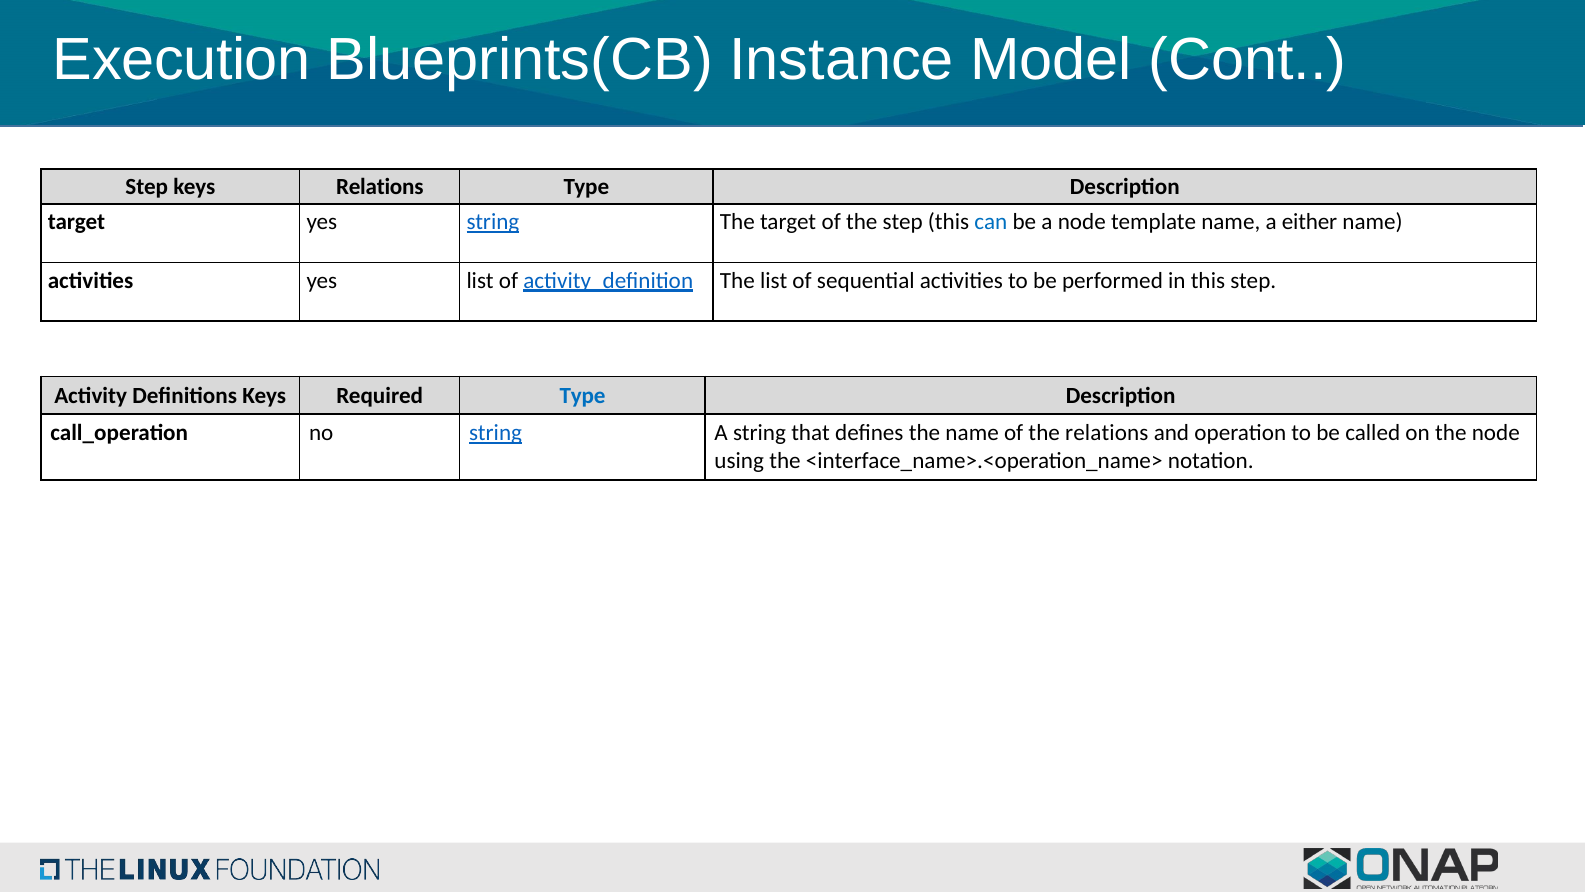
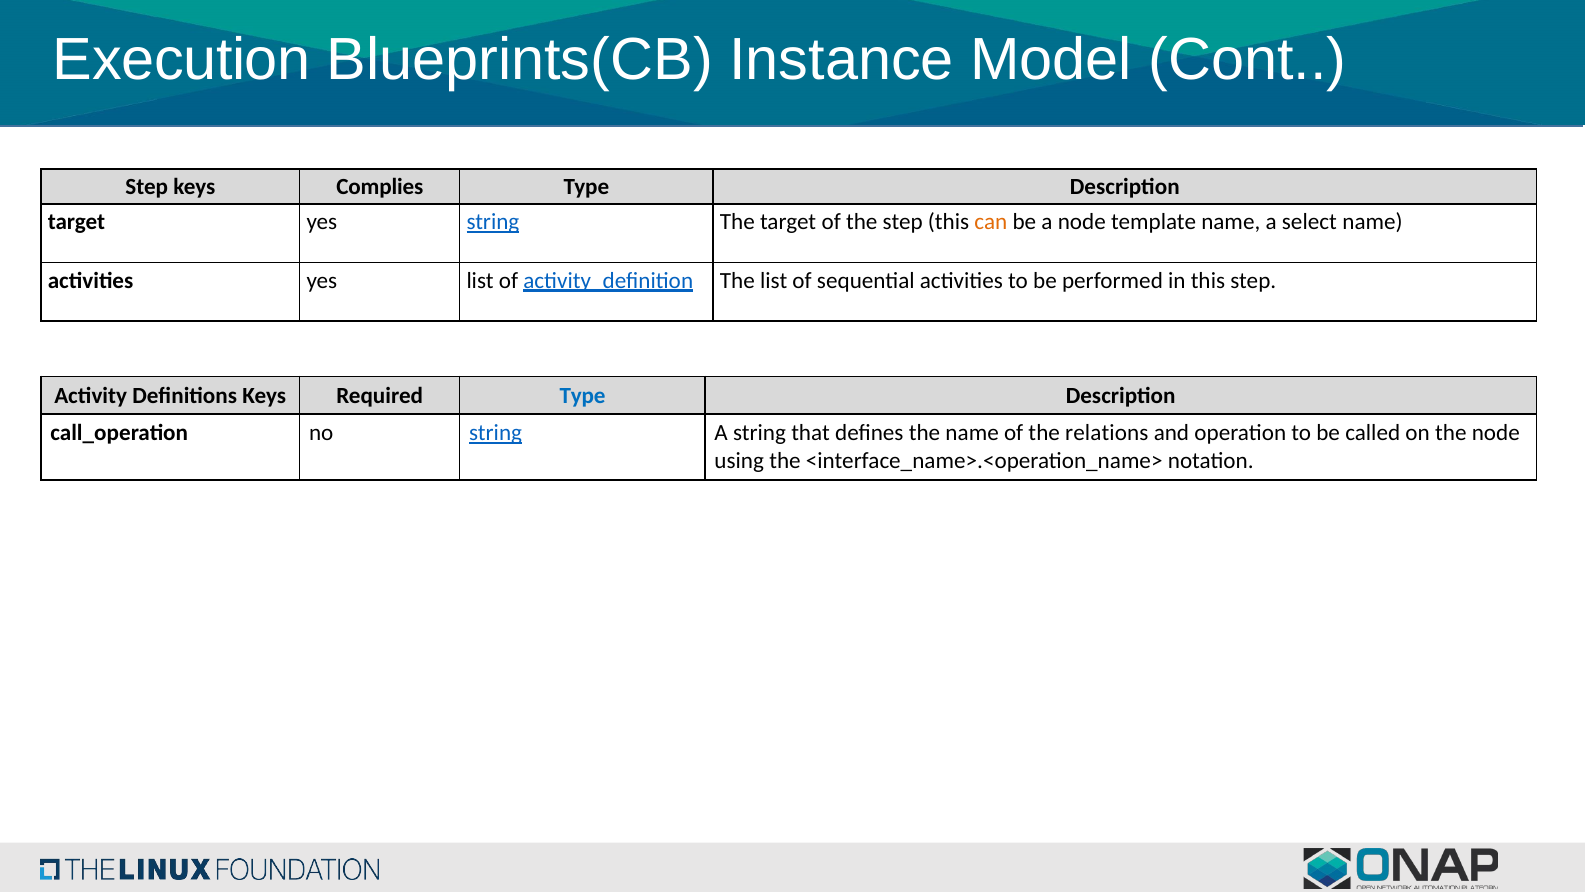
keys Relations: Relations -> Complies (380, 187)
can colour: blue -> orange (991, 222)
either: either -> select (1309, 222)
